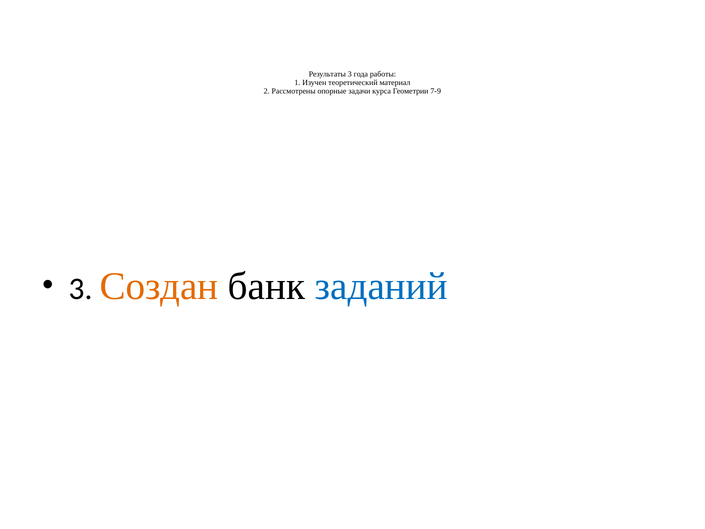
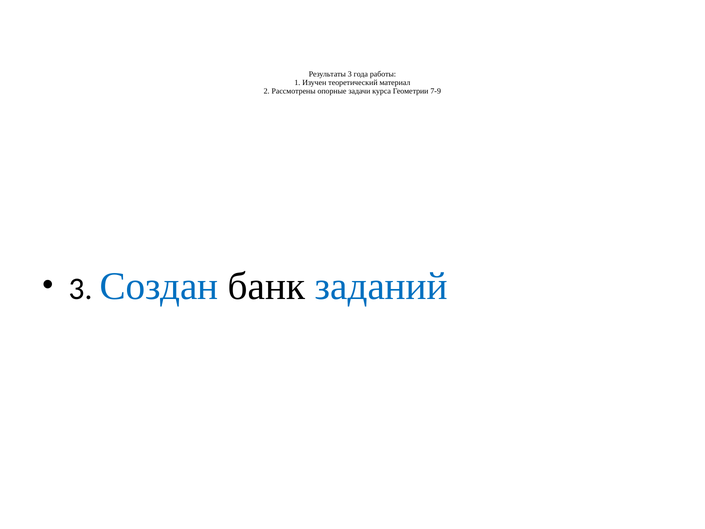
Создан colour: orange -> blue (159, 286)
